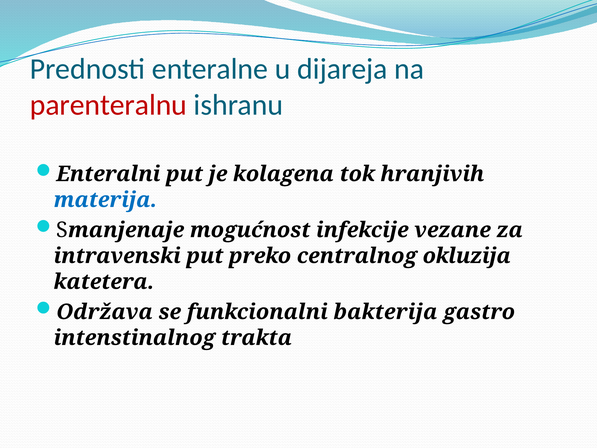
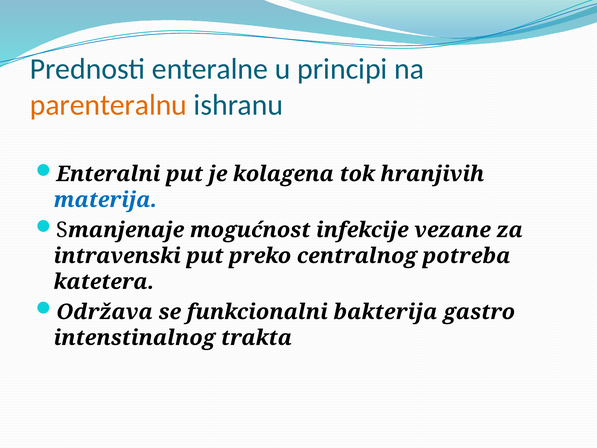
dijareja: dijareja -> principi (342, 69)
parenteralnu colour: red -> orange (108, 105)
okluzija: okluzija -> potreba (467, 256)
